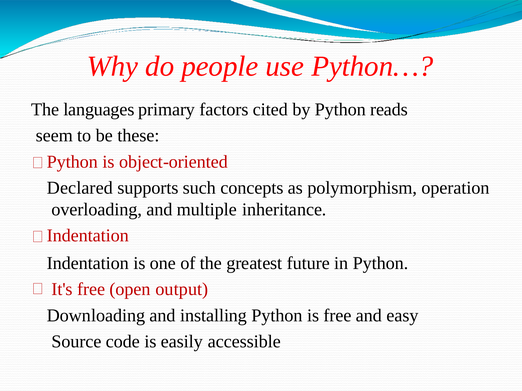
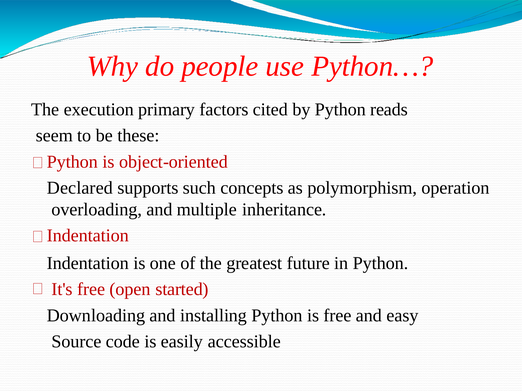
languages: languages -> execution (99, 110)
output: output -> started (182, 290)
